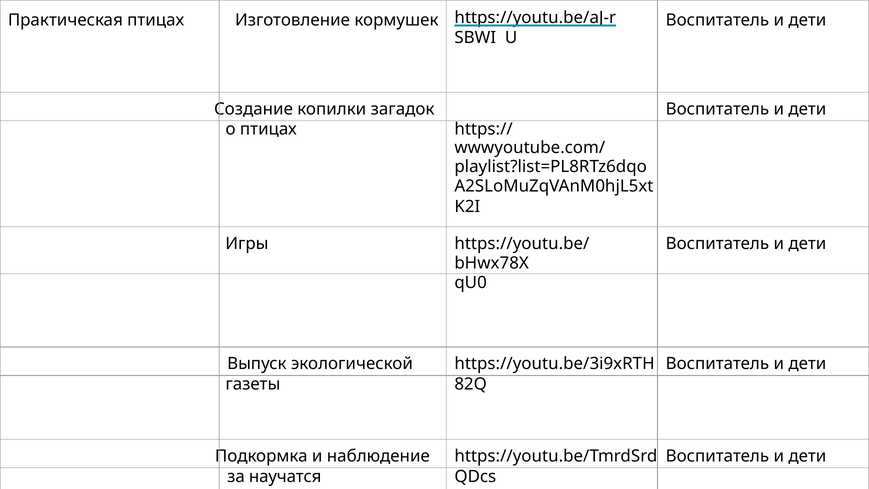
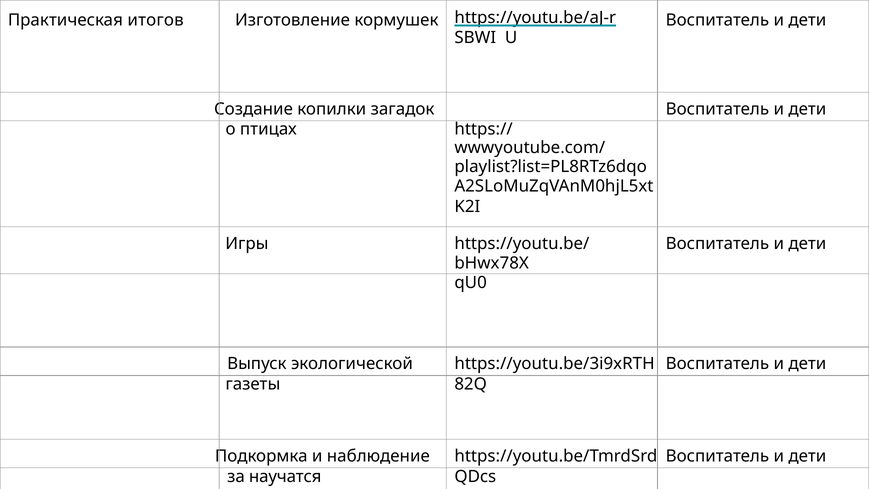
Практическая птицах: птицах -> итогов (156, 20)
